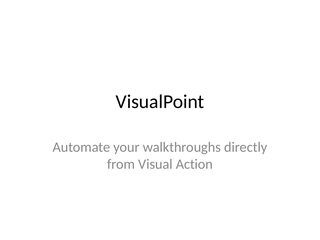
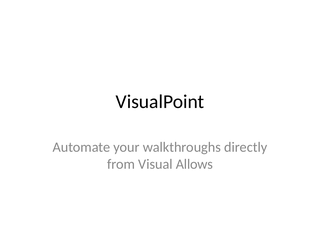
Action: Action -> Allows (194, 164)
